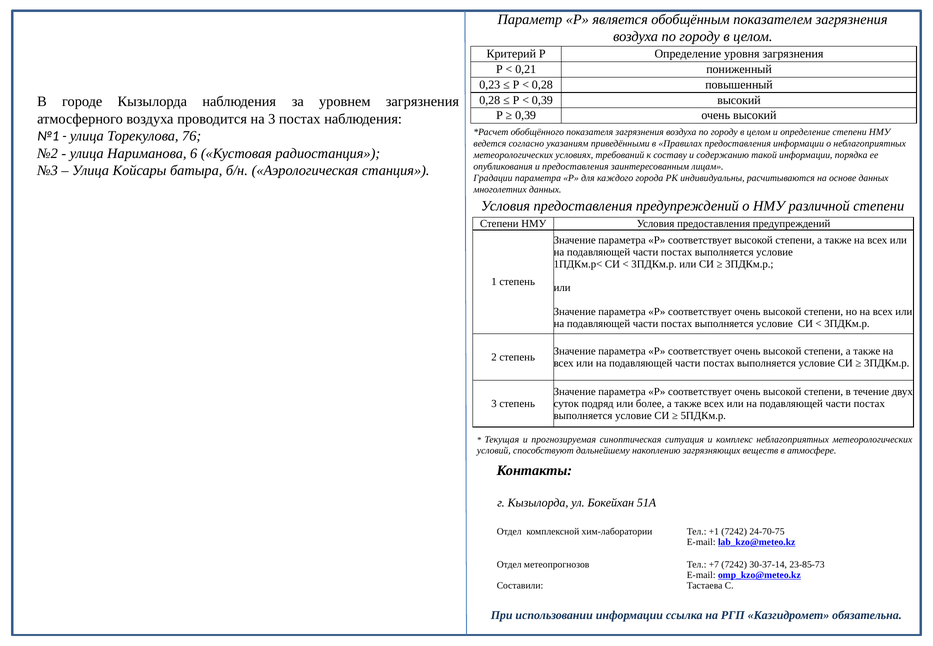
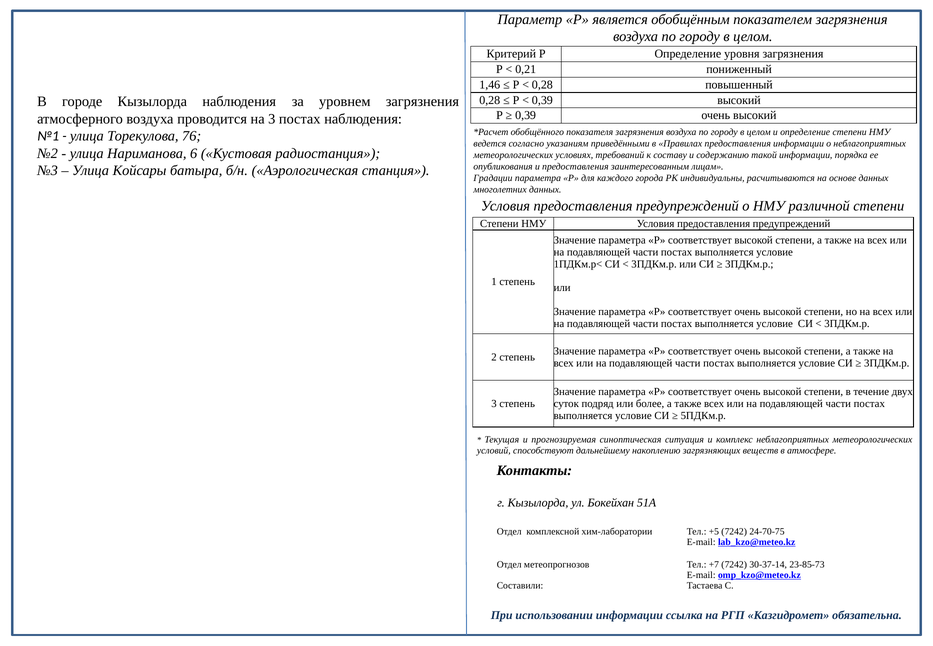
0,23: 0,23 -> 1,46 (490, 85)
+1: +1 -> +5 (714, 531)
